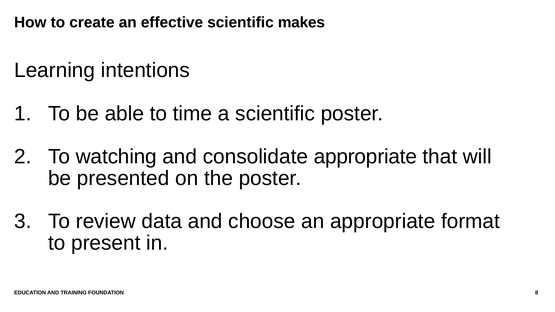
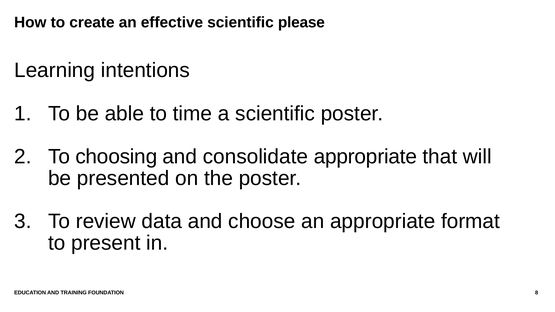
makes: makes -> please (301, 22)
watching: watching -> choosing (116, 157)
